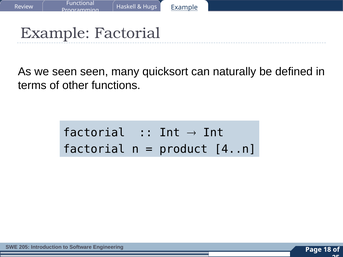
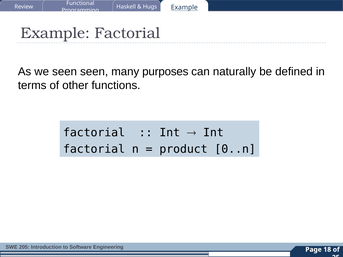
quicksort: quicksort -> purposes (165, 72)
4..n: 4..n -> 0..n (235, 149)
